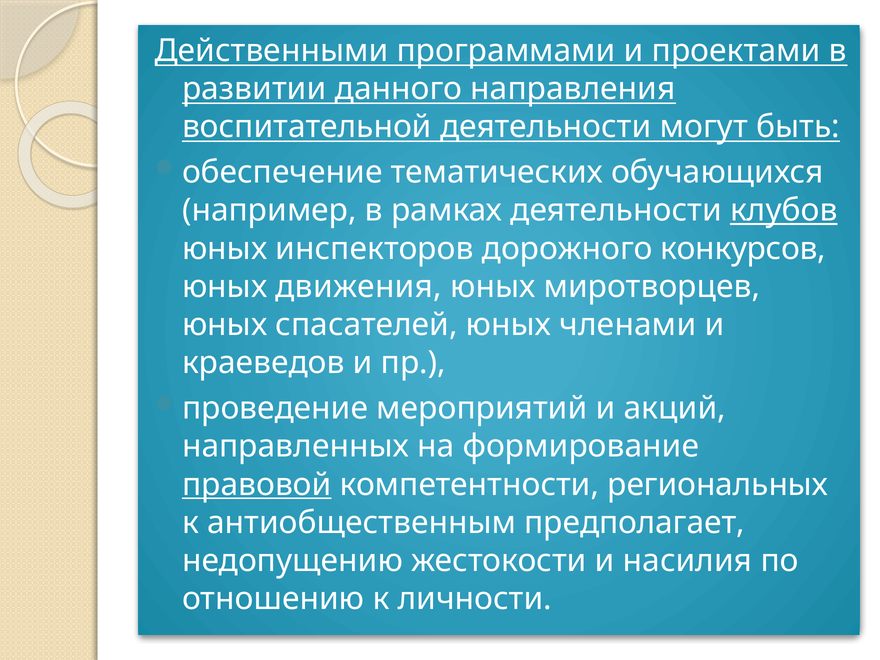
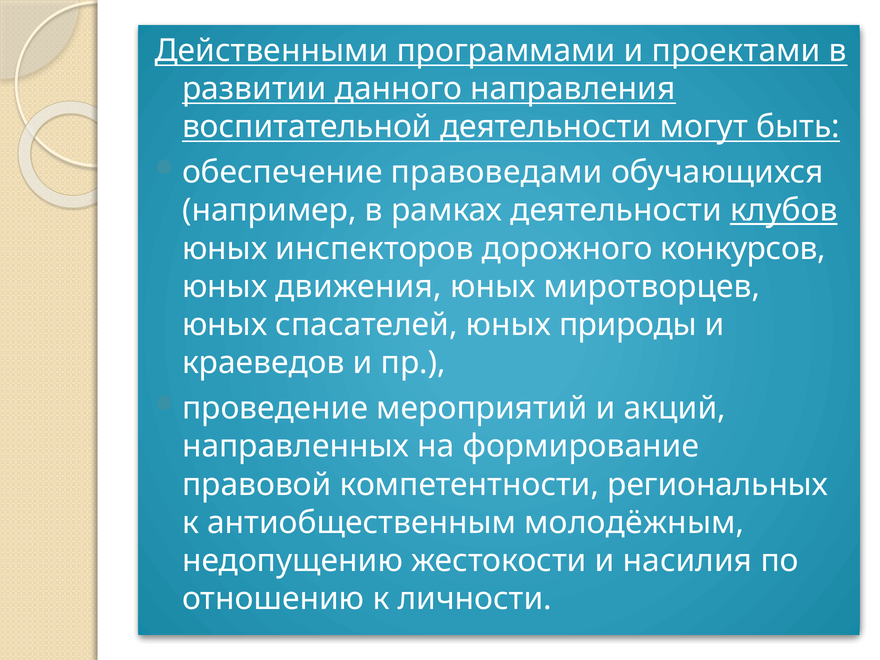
тематических: тематических -> правоведами (497, 172)
членами: членами -> природы (628, 325)
правовой underline: present -> none (257, 485)
предполагает: предполагает -> молодёжным (634, 523)
